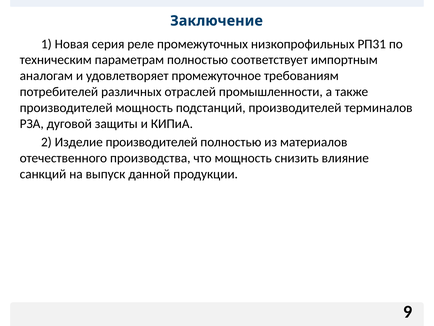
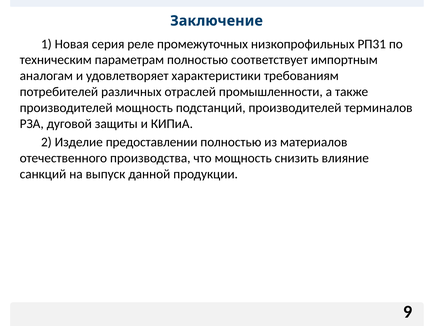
промежуточное: промежуточное -> характеристики (216, 76)
Изделие производителей: производителей -> предоставлении (152, 142)
